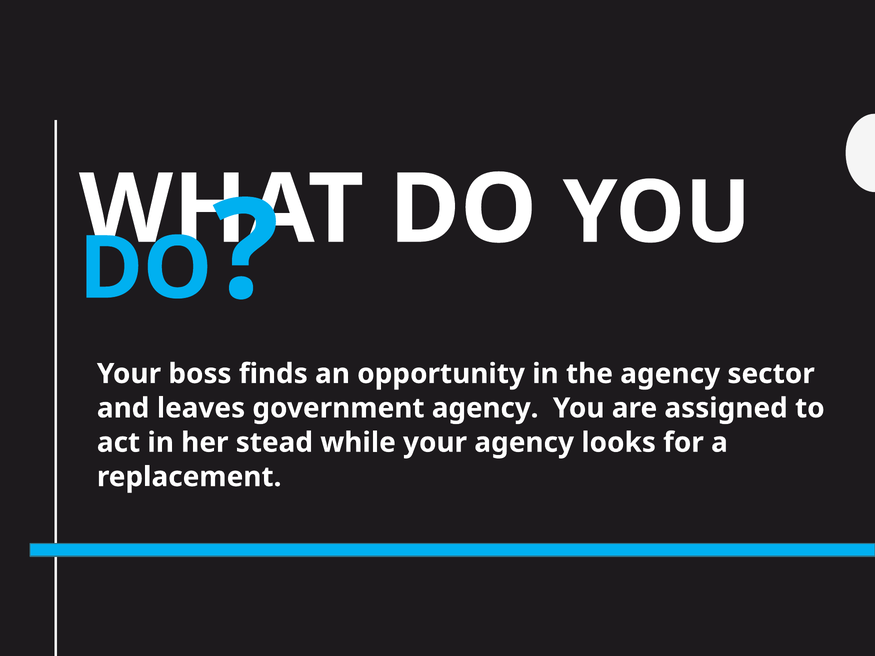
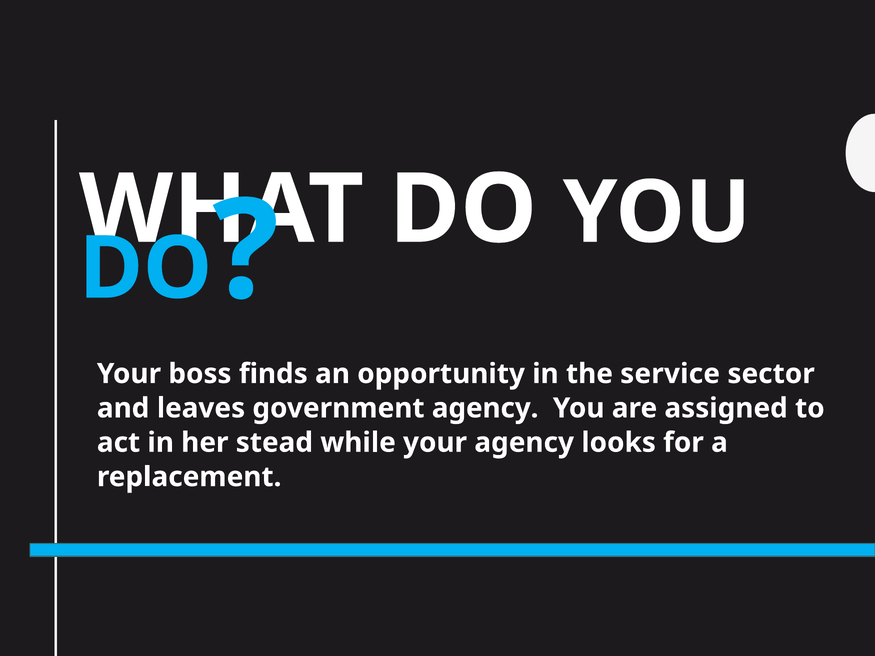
the agency: agency -> service (670, 374)
